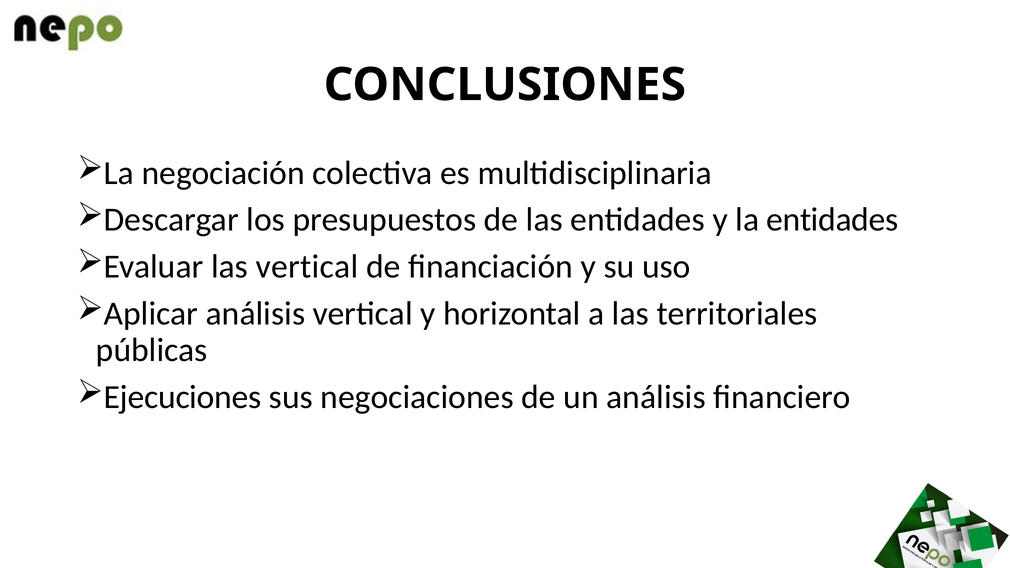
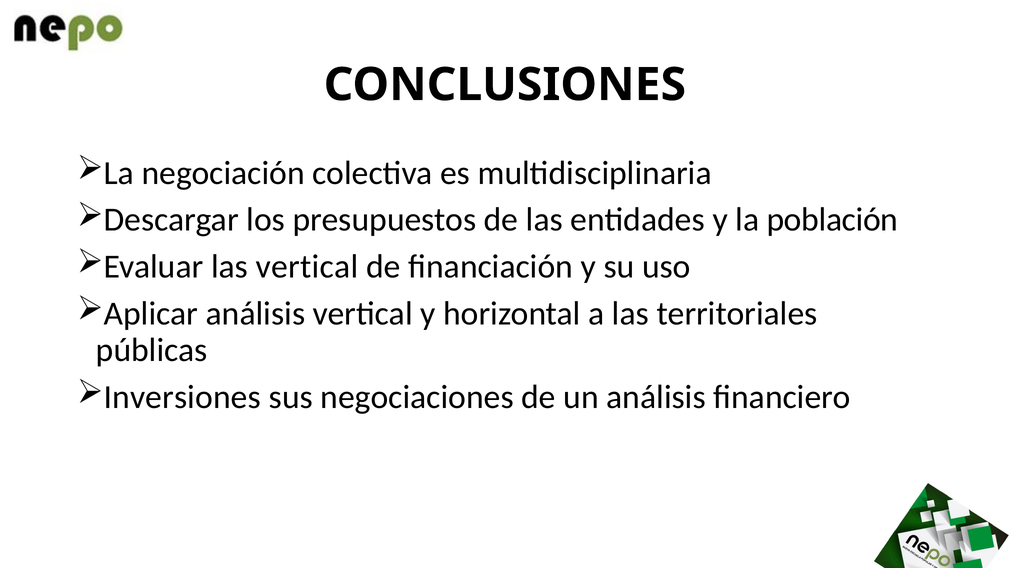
la entidades: entidades -> población (832, 220)
Ejecuciones: Ejecuciones -> Inversiones (182, 397)
